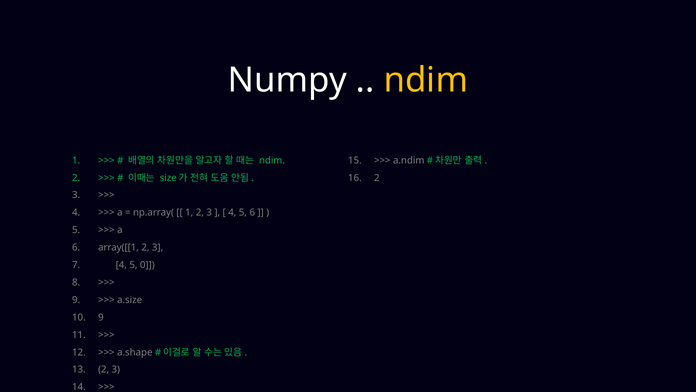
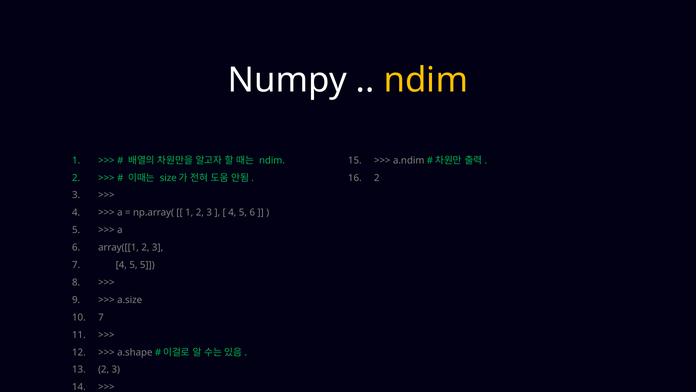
5 0: 0 -> 5 (147, 265)
9: 9 -> 7 (101, 317)
